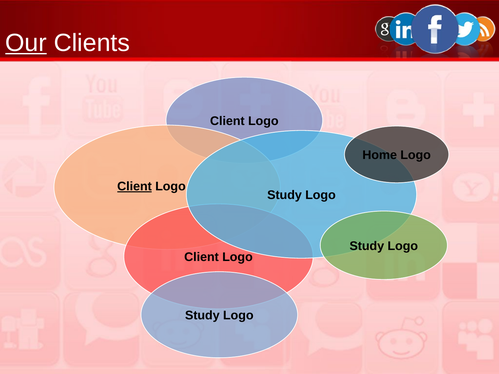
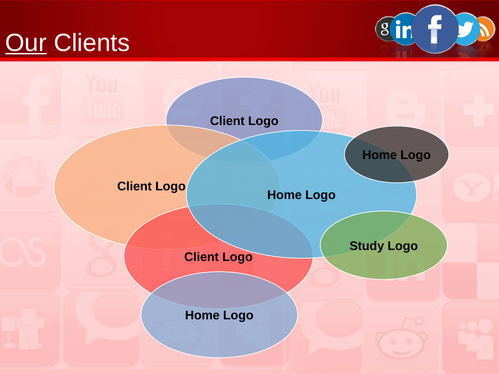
Client underline: present -> none (135, 187)
Study: Study -> Home (285, 195)
Study: Study -> Home (202, 316)
